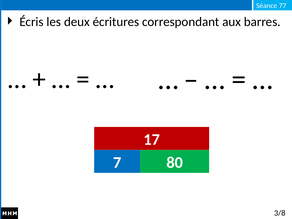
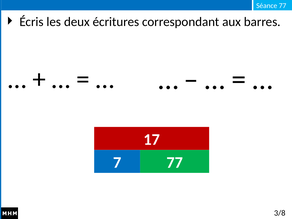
7 80: 80 -> 77 (175, 163)
